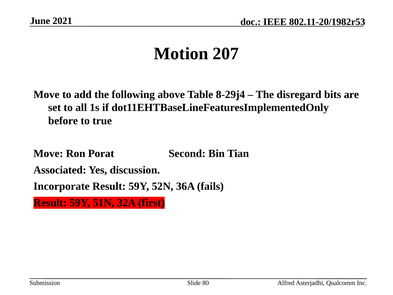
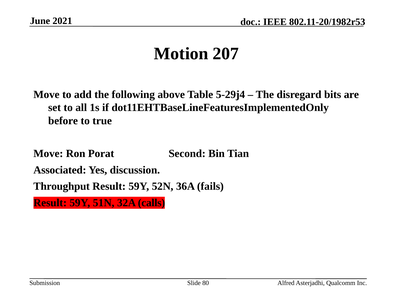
8-29j4: 8-29j4 -> 5-29j4 (230, 94)
Incorporate: Incorporate -> Throughput (62, 186)
first: first -> calls (151, 203)
